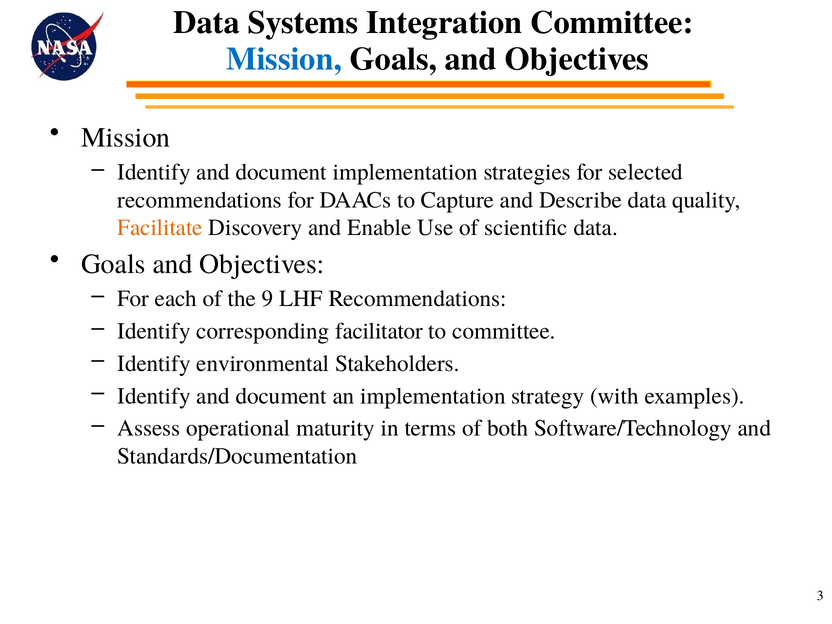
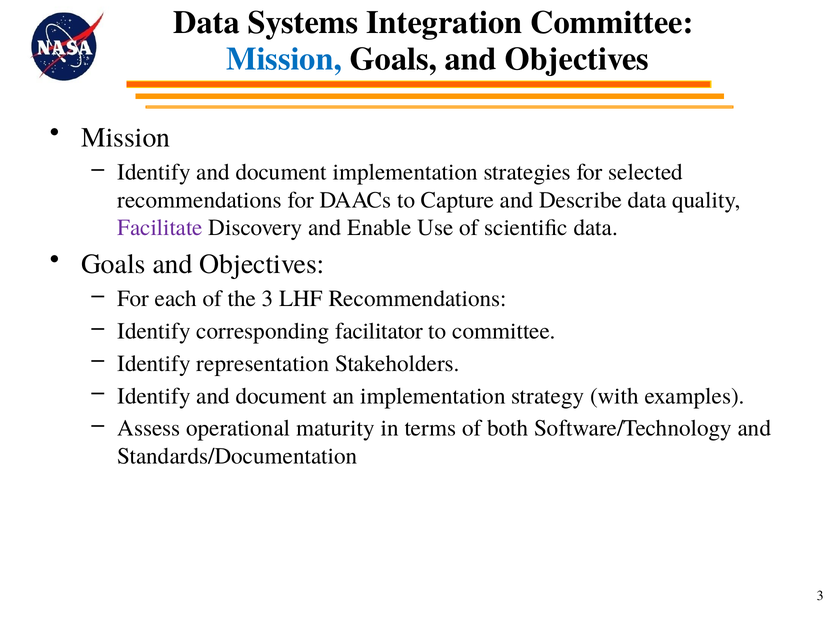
Facilitate colour: orange -> purple (160, 228)
the 9: 9 -> 3 (268, 299)
environmental: environmental -> representation (263, 364)
